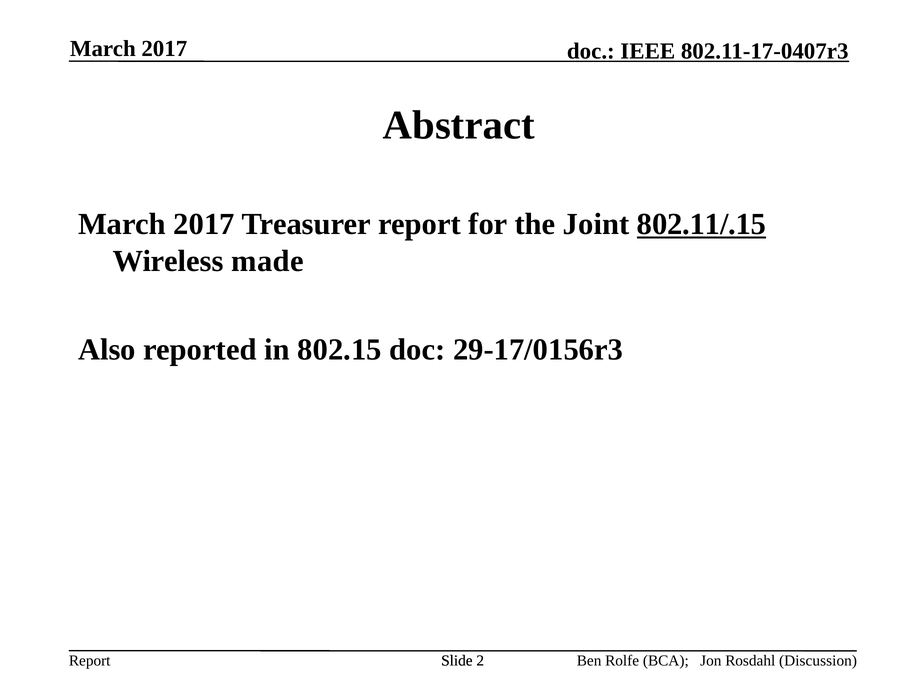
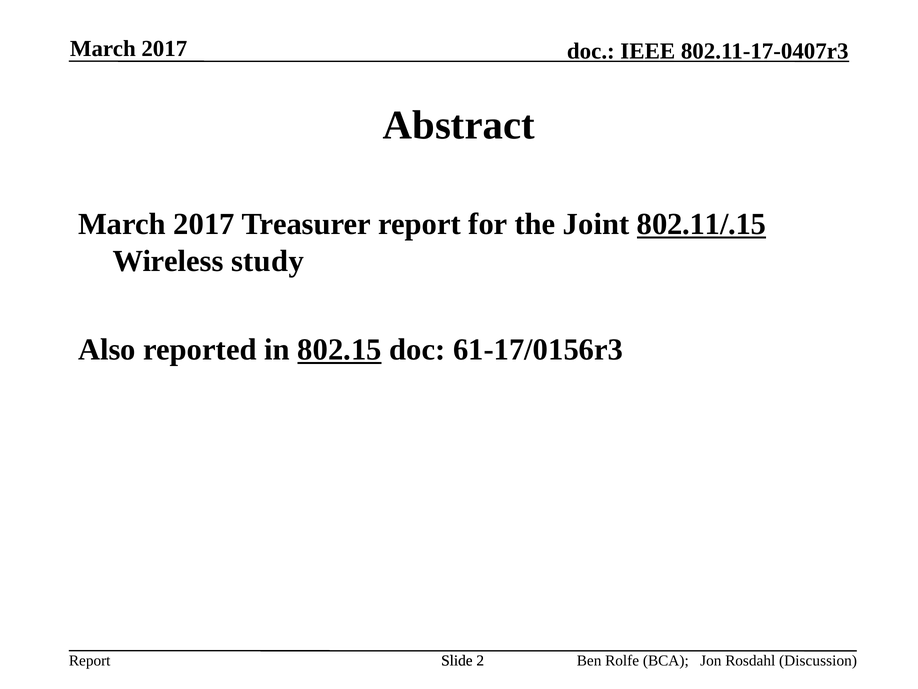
made: made -> study (267, 261)
802.15 underline: none -> present (340, 350)
29-17/0156r3: 29-17/0156r3 -> 61-17/0156r3 (538, 350)
